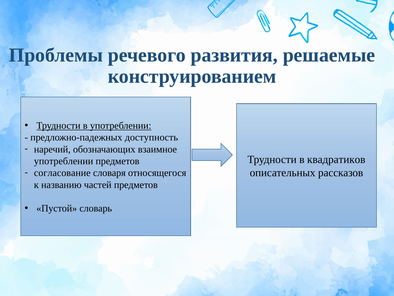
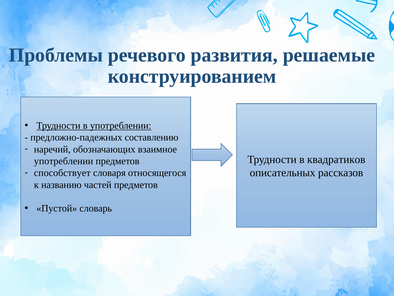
доступность: доступность -> составлению (152, 137)
согласование: согласование -> способствует (62, 173)
